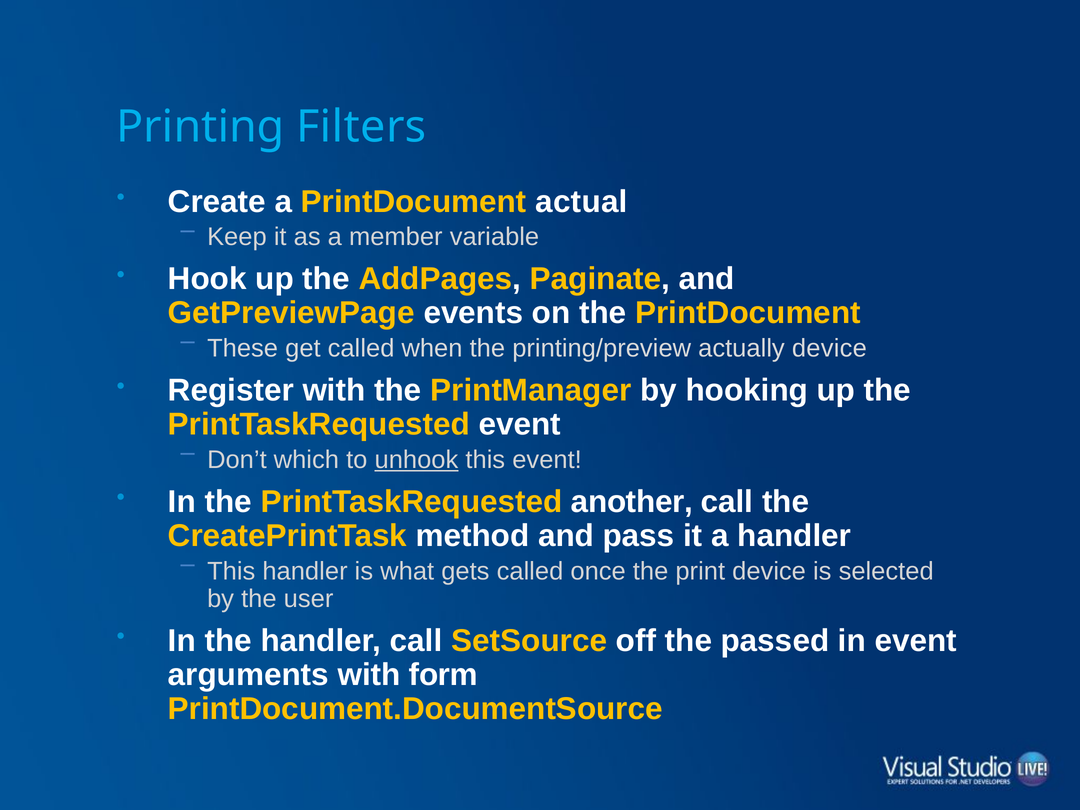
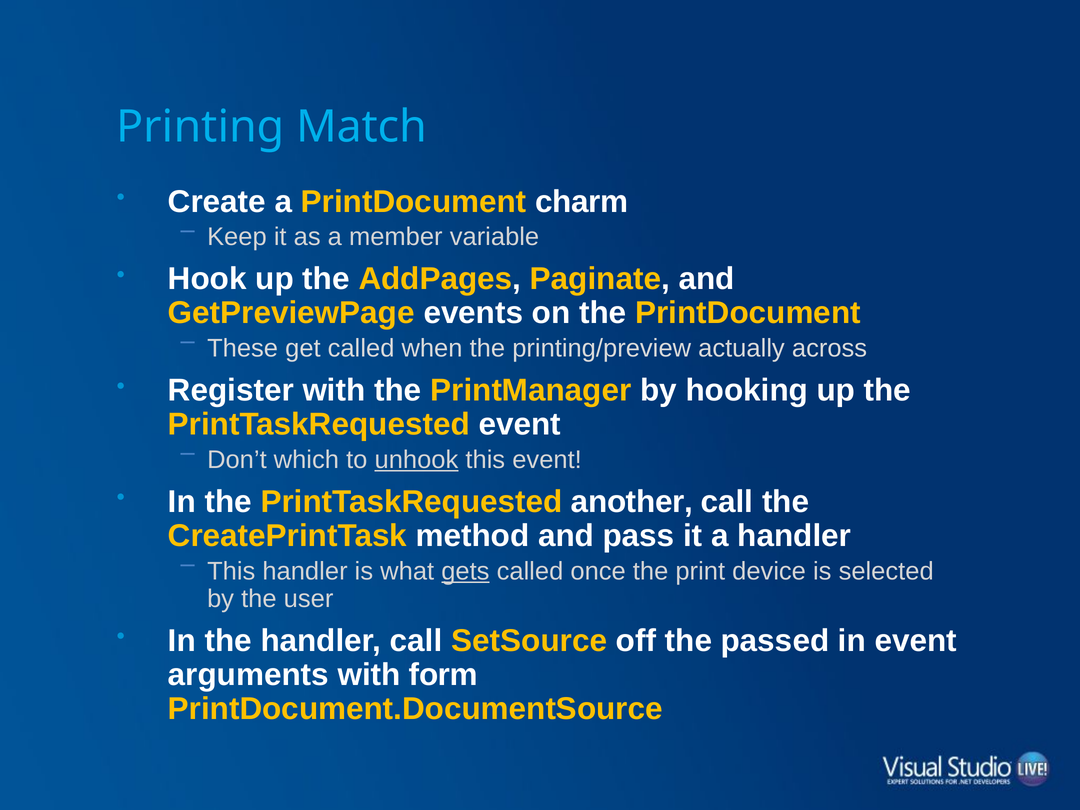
Filters: Filters -> Match (362, 127)
actual: actual -> charm (582, 202)
actually device: device -> across (830, 348)
gets underline: none -> present (465, 571)
